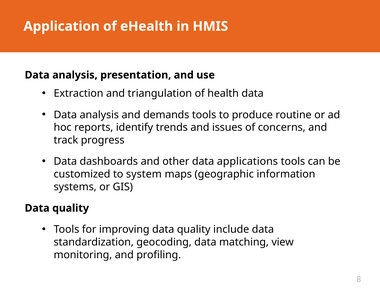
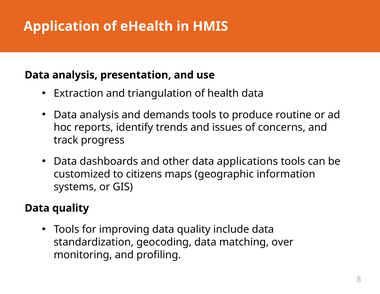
system: system -> citizens (144, 174)
view: view -> over (283, 242)
